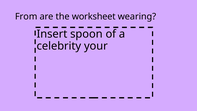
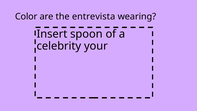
From: From -> Color (26, 17)
worksheet: worksheet -> entrevista (94, 17)
